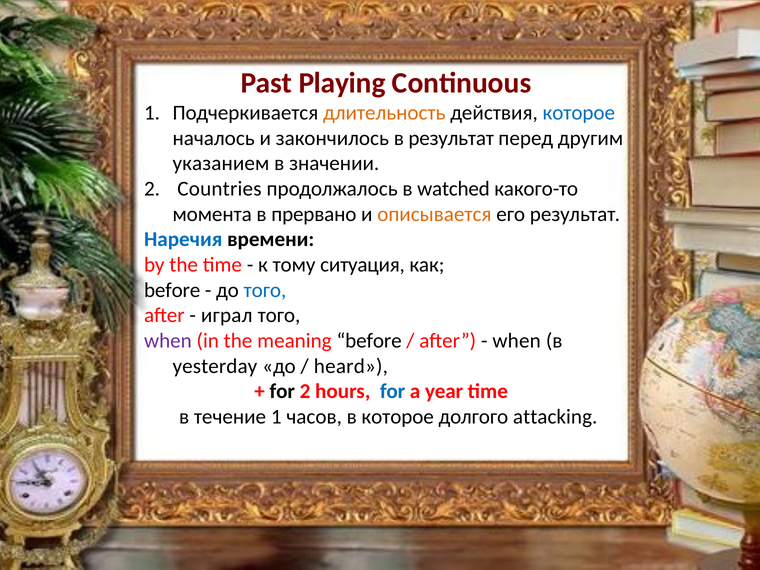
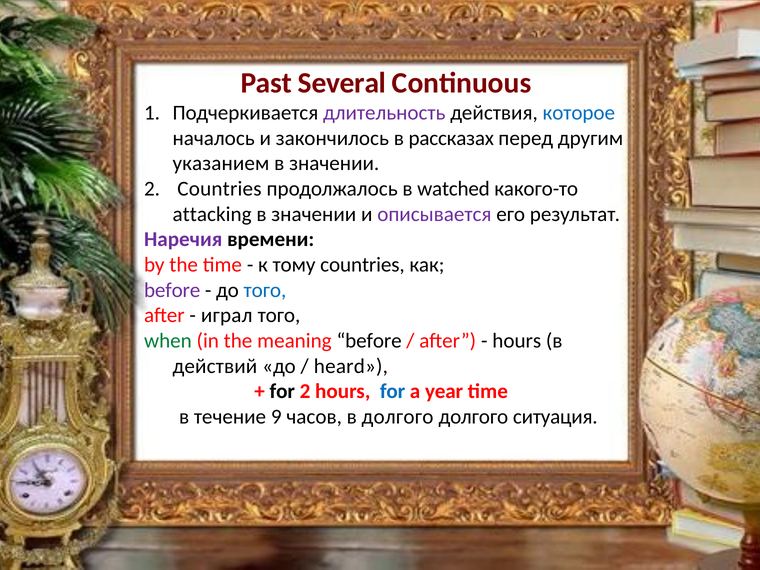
Playing: Playing -> Several (342, 83)
длительность colour: orange -> purple (384, 113)
в результат: результат -> рассказах (451, 138)
момента: момента -> attacking (212, 214)
прервано: прервано -> значении (314, 214)
описывается colour: orange -> purple (434, 214)
Наречия colour: blue -> purple (183, 239)
тому ситуация: ситуация -> countries (362, 265)
before colour: black -> purple (172, 290)
when colour: purple -> green (168, 341)
when: when -> hours (517, 341)
yesterday: yesterday -> действий (215, 366)
течение 1: 1 -> 9 (276, 417)
в которое: которое -> долгого (397, 417)
attacking: attacking -> ситуация (555, 417)
